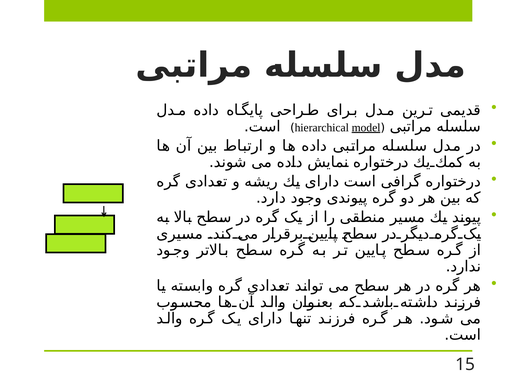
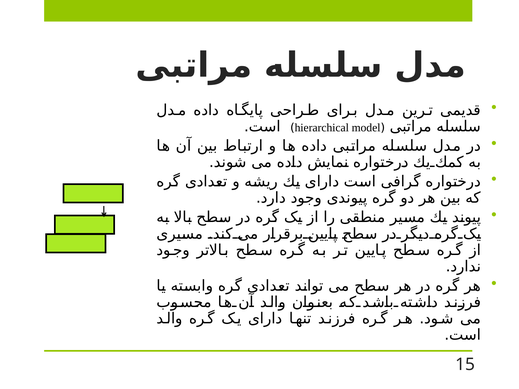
model underline: present -> none (366, 128)
